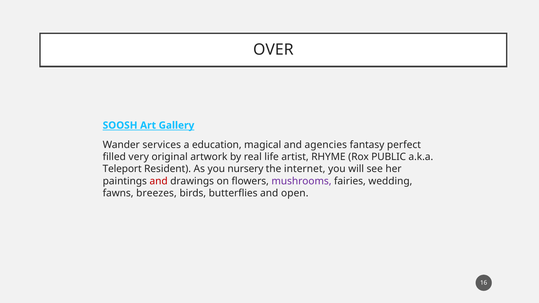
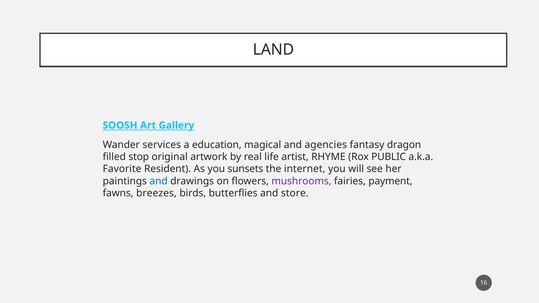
OVER: OVER -> LAND (273, 50)
perfect: perfect -> dragon (404, 145)
very: very -> stop (139, 157)
Teleport: Teleport -> Favorite (122, 169)
nursery: nursery -> sunsets (245, 169)
and colour: red -> blue (159, 181)
wedding: wedding -> payment (390, 181)
open: open -> store (295, 193)
